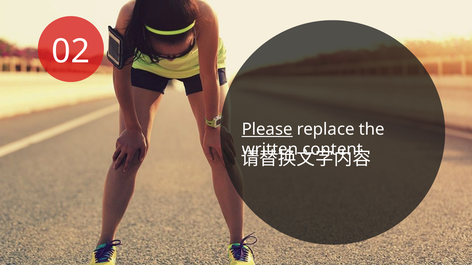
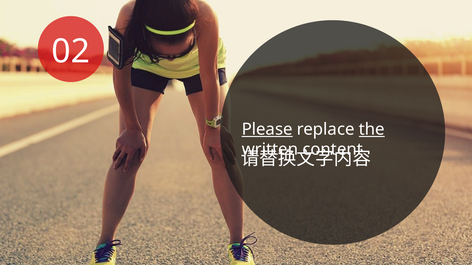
the underline: none -> present (372, 129)
